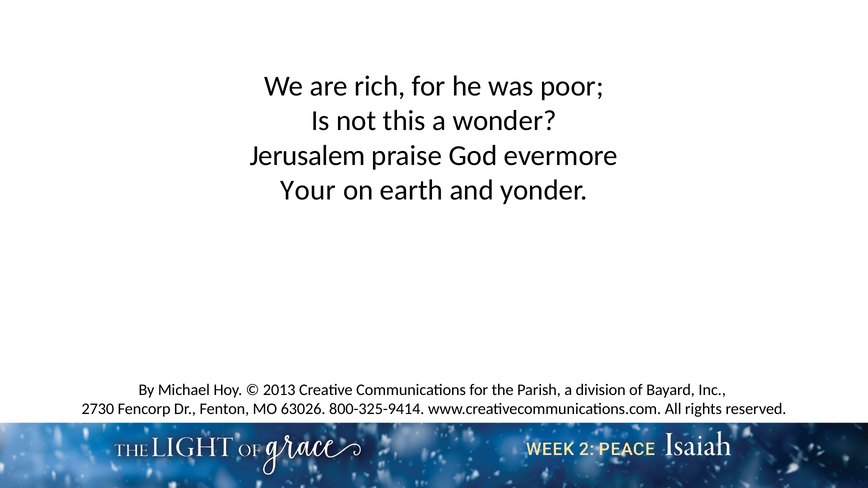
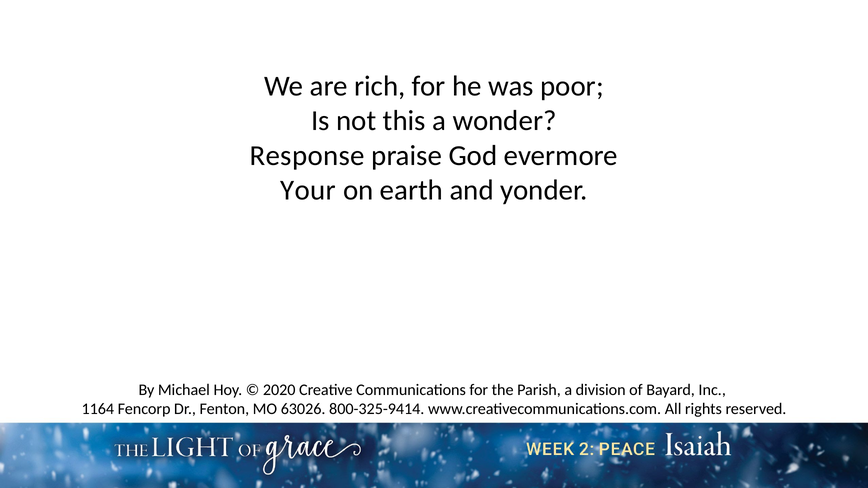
Jerusalem: Jerusalem -> Response (307, 156)
2013: 2013 -> 2020 (279, 390)
2730: 2730 -> 1164 (98, 409)
